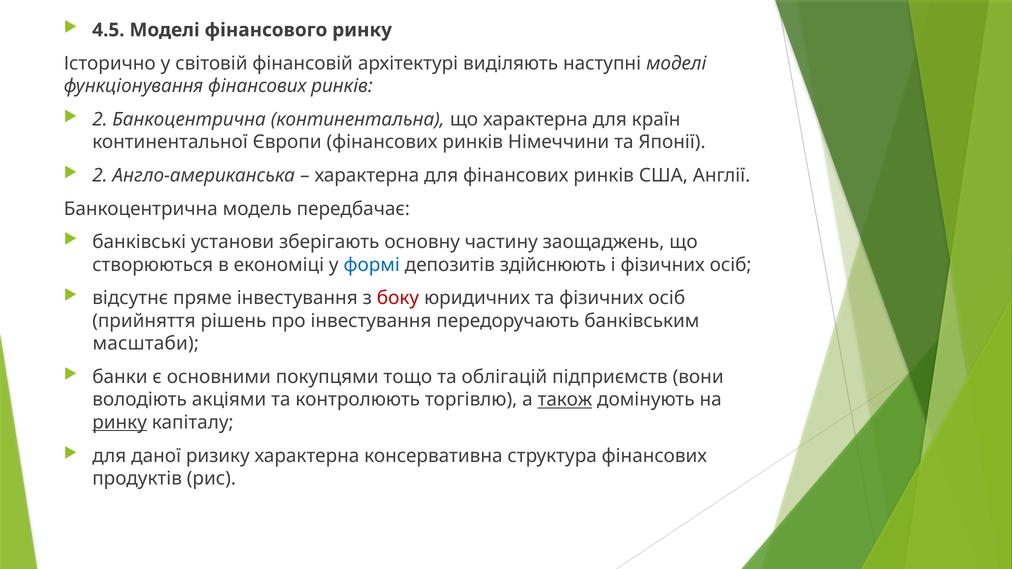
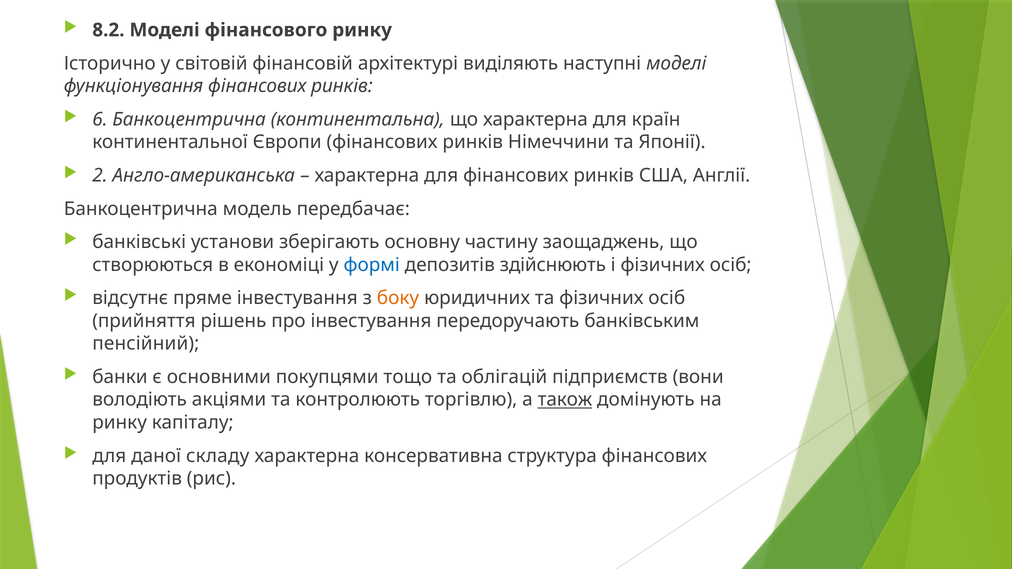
4.5: 4.5 -> 8.2 (108, 30)
2: 2 -> 6 (100, 119)
боку colour: red -> orange (398, 298)
масштаби: масштаби -> пенсійний (146, 344)
ринку underline: present -> none (120, 423)
ризику: ризику -> складу (218, 456)
